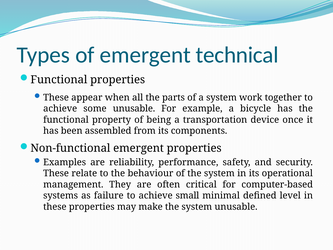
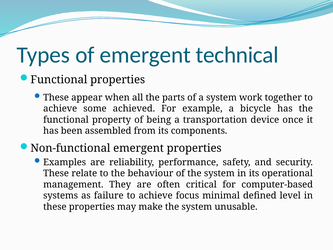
some unusable: unusable -> achieved (134, 109)
small: small -> focus (187, 195)
